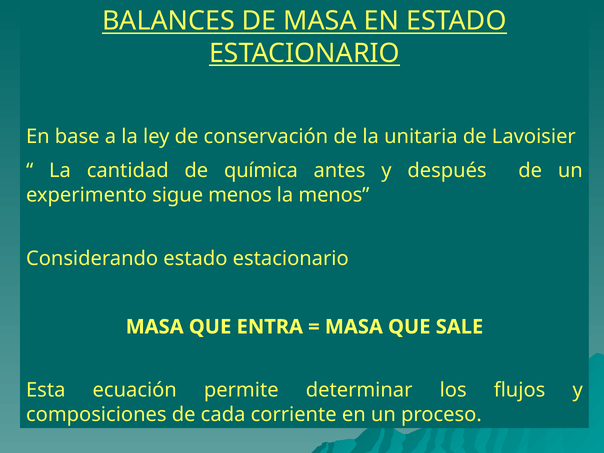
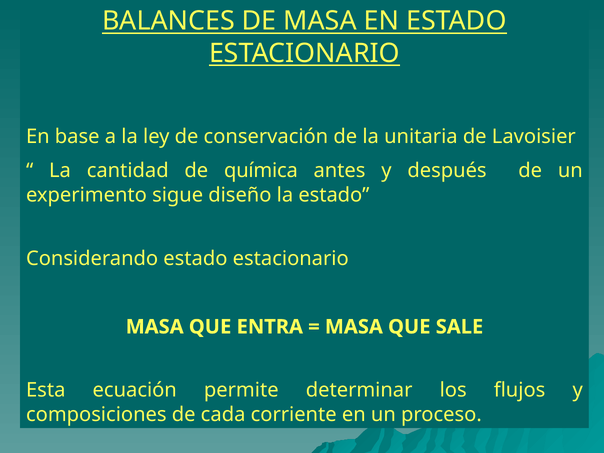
sigue menos: menos -> diseño (240, 195)
la menos: menos -> estado (334, 195)
